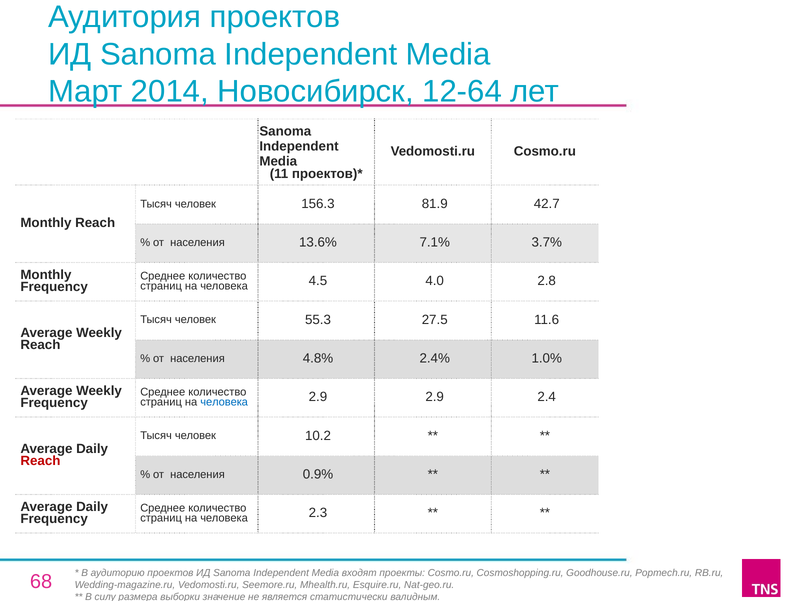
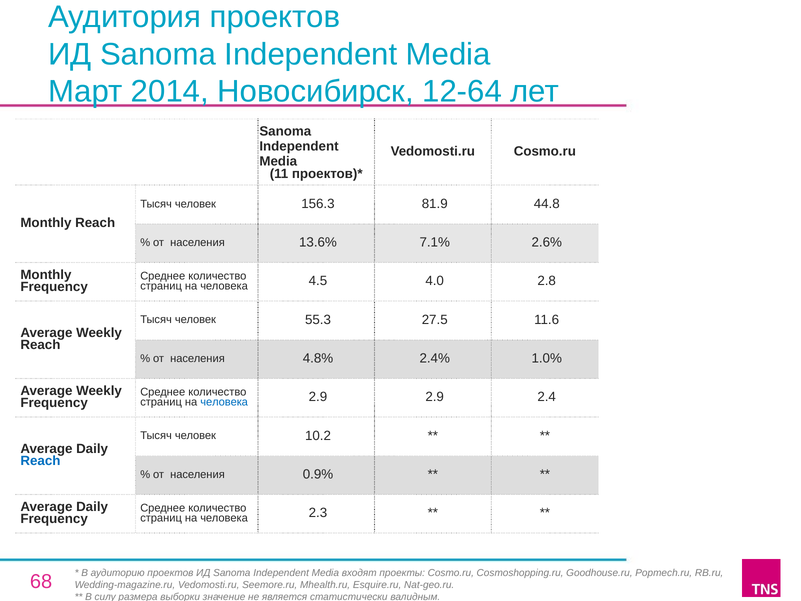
42.7: 42.7 -> 44.8 (547, 204)
3.7%: 3.7% -> 2.6% (547, 242)
Reach colour: red -> blue (40, 461)
